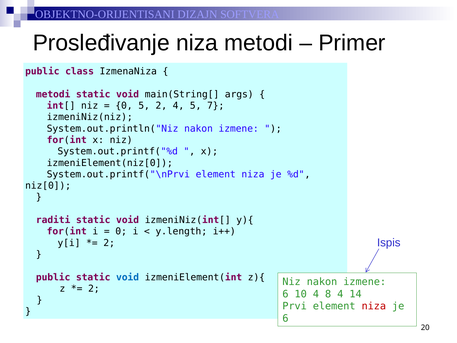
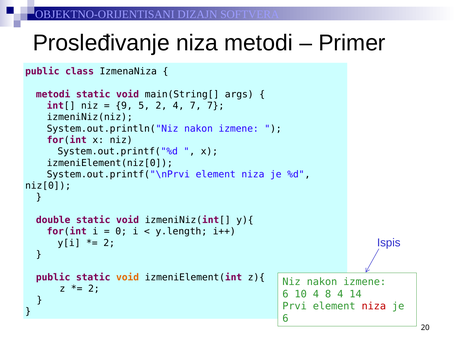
0: 0 -> 9 (124, 106)
4 5: 5 -> 7 (196, 106)
raditi: raditi -> double (53, 220)
void colour: blue -> orange (128, 277)
